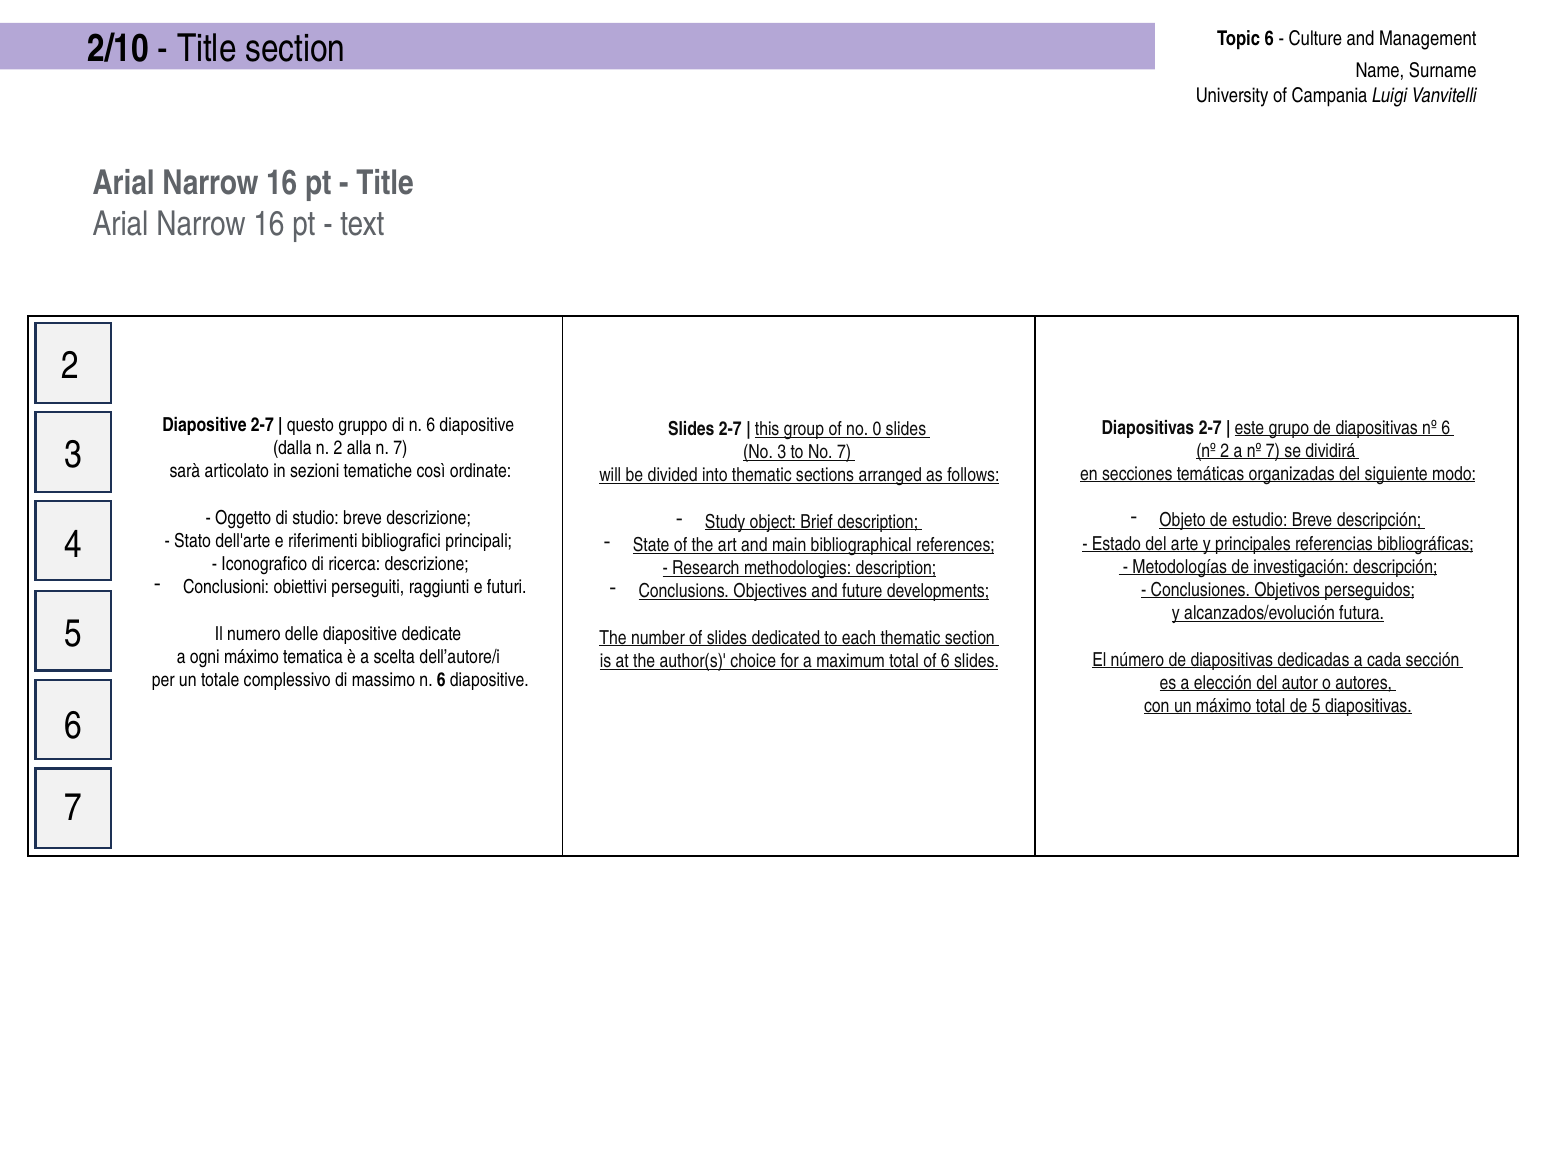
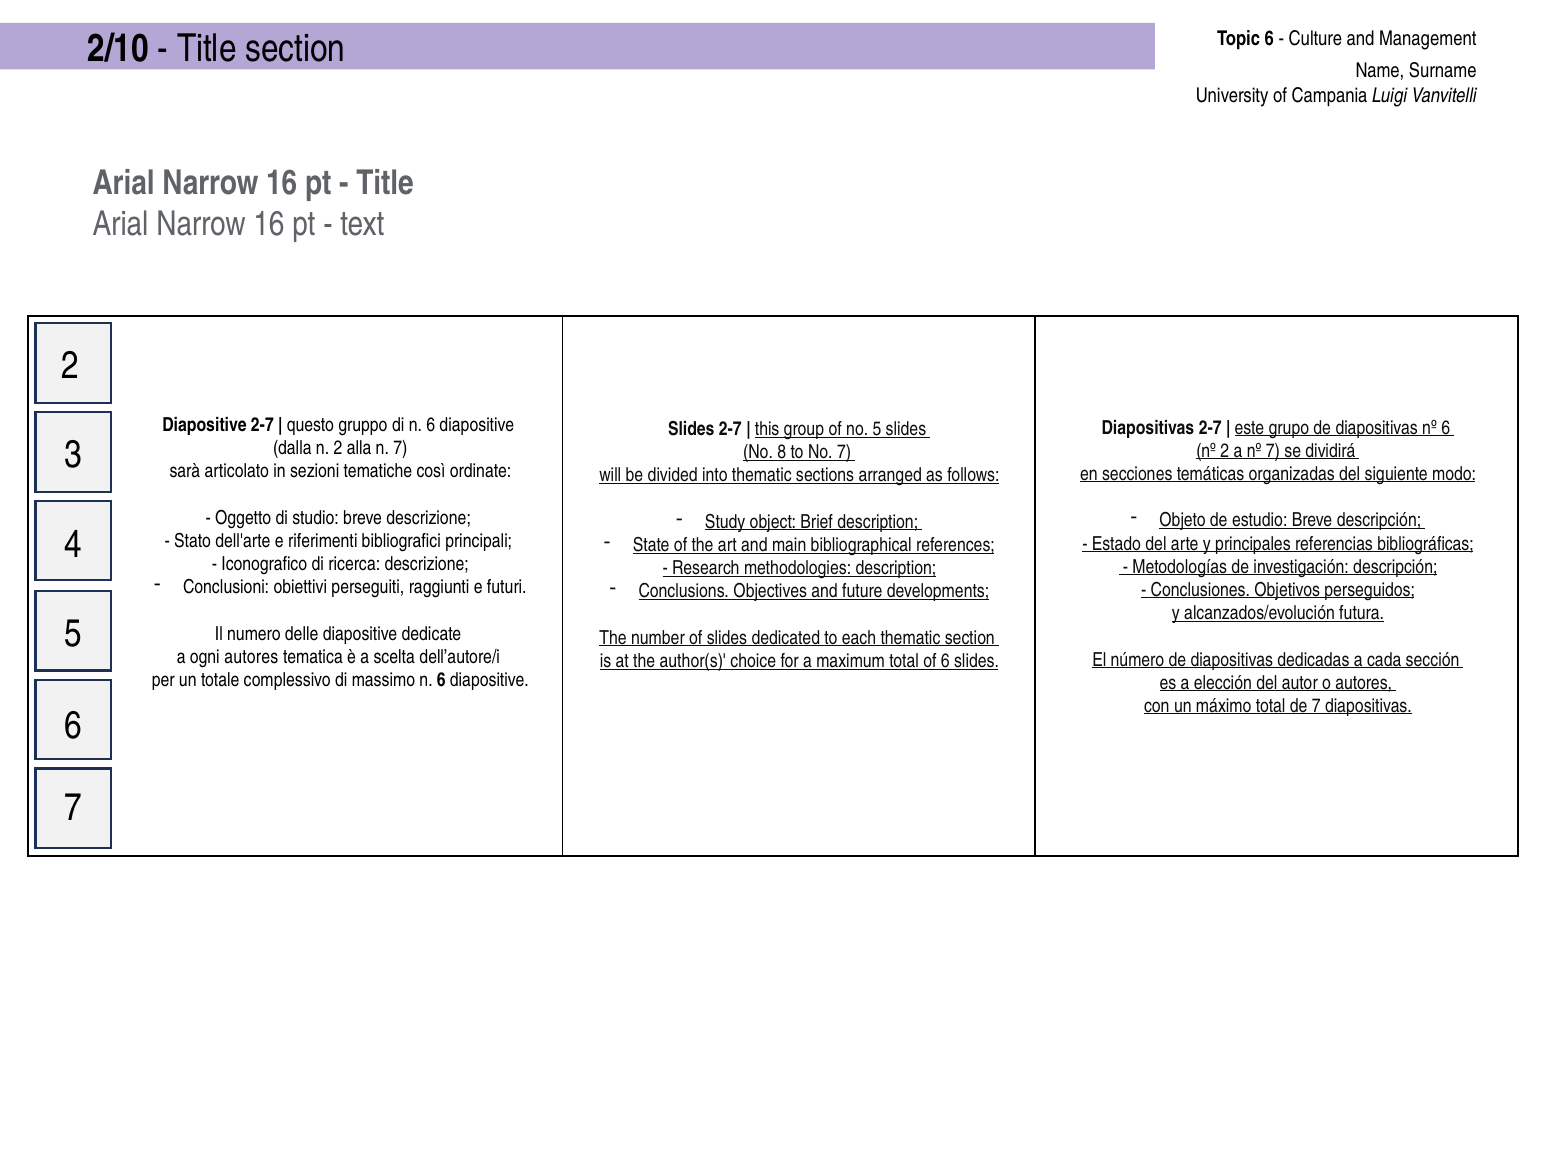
no 0: 0 -> 5 (877, 429)
No 3: 3 -> 8 (782, 452)
ogni máximo: máximo -> autores (251, 657)
de 5: 5 -> 7 (1316, 706)
